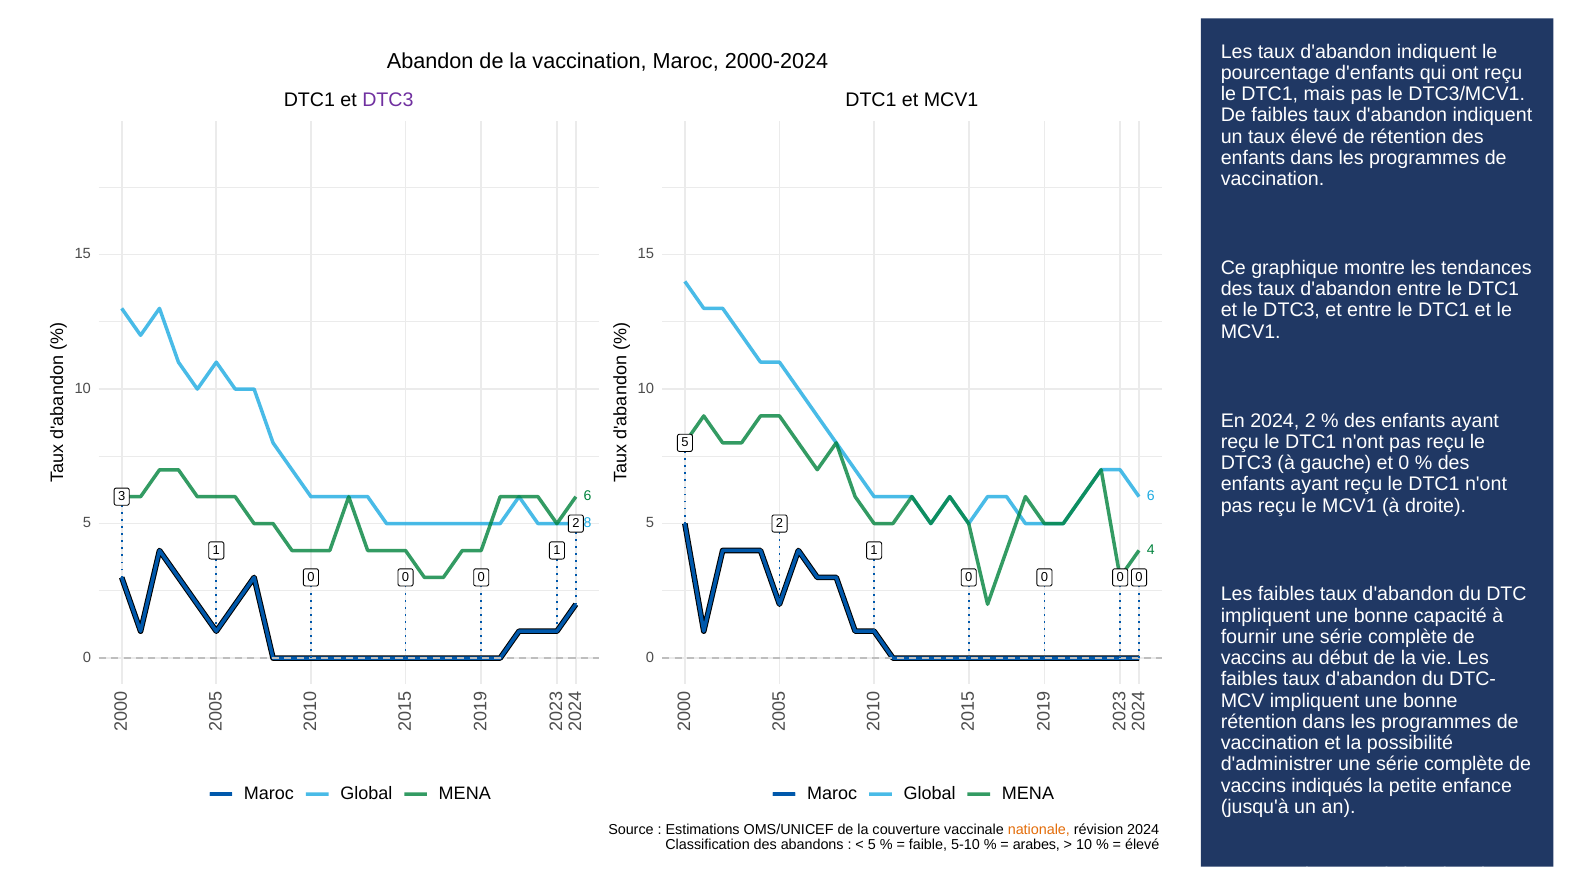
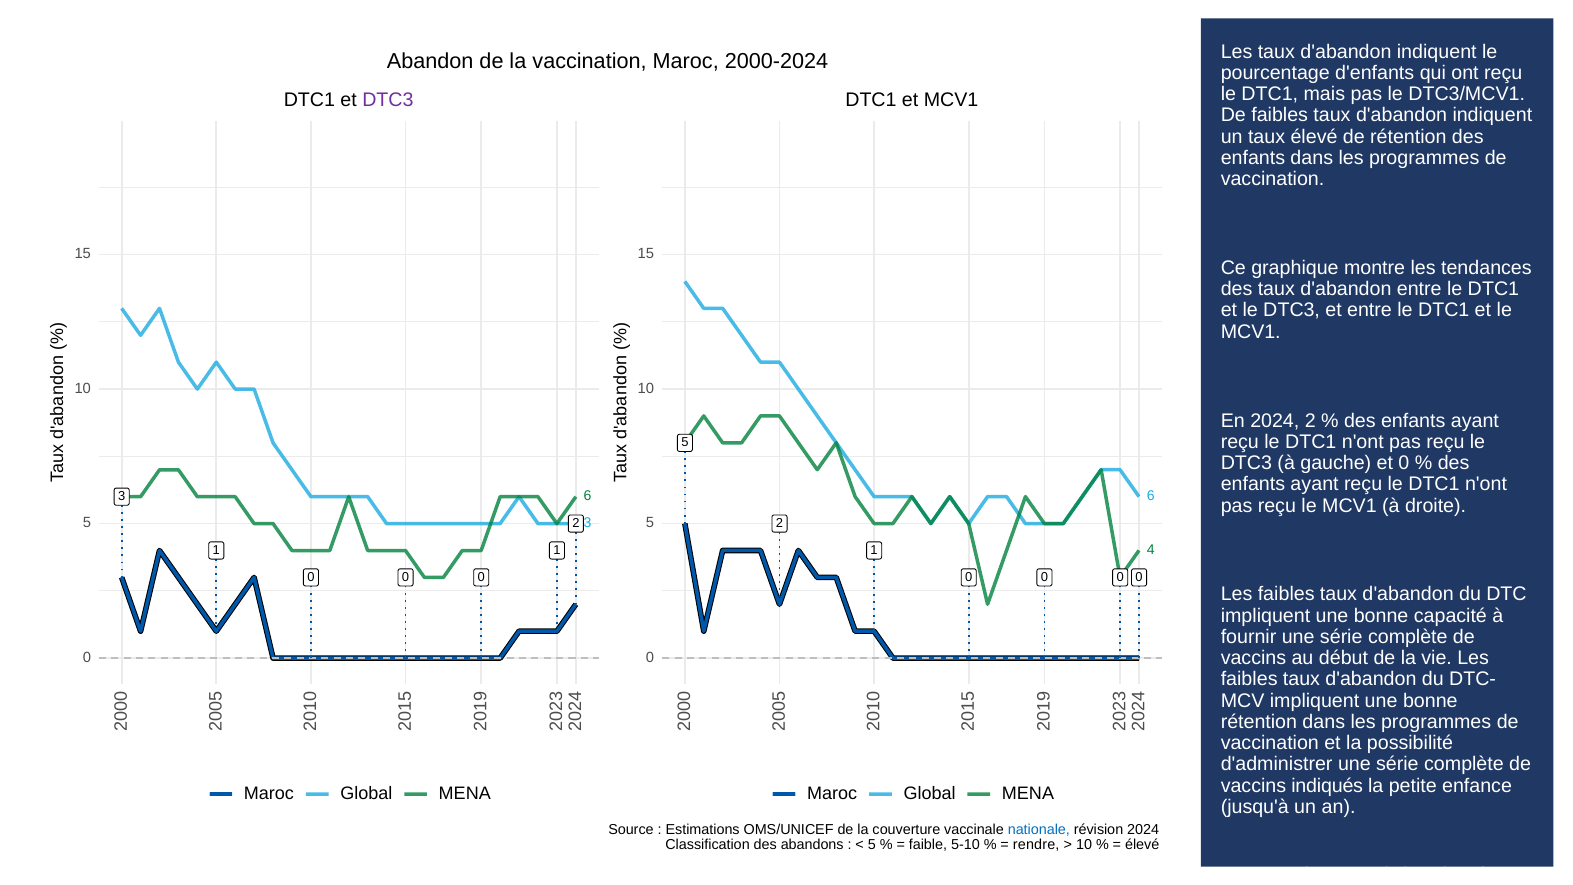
8: 8 -> 3 (588, 523)
nationale colour: orange -> blue (1039, 830)
arabes: arabes -> rendre (1036, 845)
